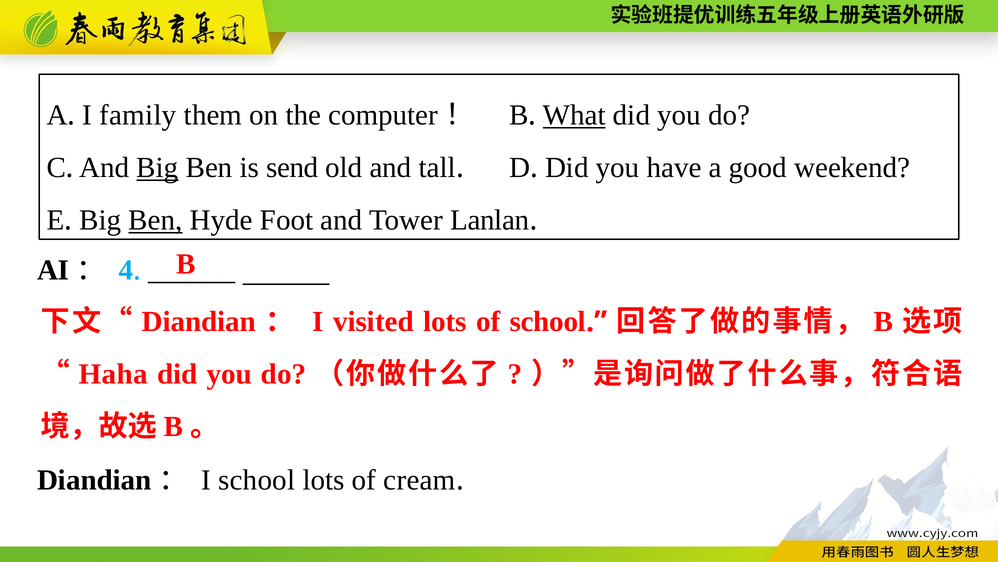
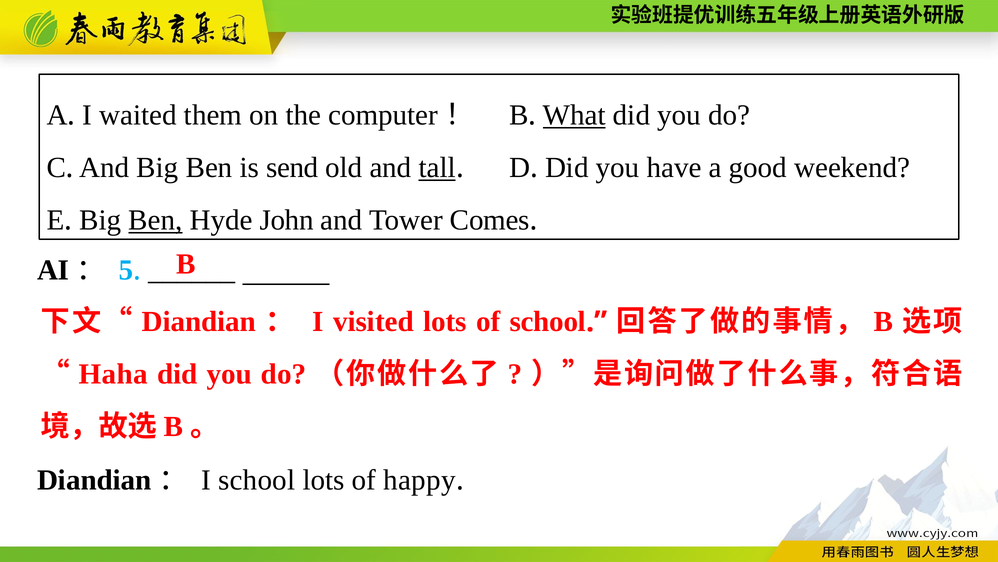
family: family -> waited (138, 115)
Big underline: present -> none (157, 167)
tall underline: none -> present (437, 167)
Foot: Foot -> John (287, 220)
Lanlan: Lanlan -> Comes (490, 220)
4: 4 -> 5 (126, 270)
cream: cream -> happy (419, 480)
